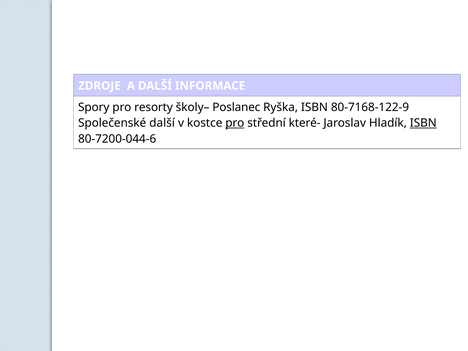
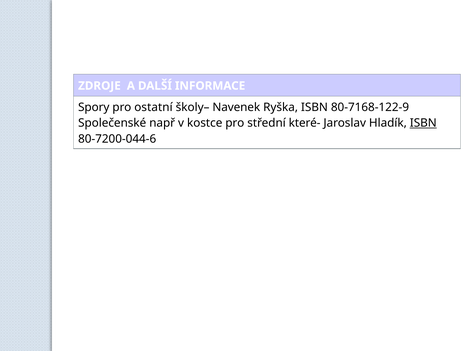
resorty: resorty -> ostatní (153, 107)
Poslanec: Poslanec -> Navenek (236, 107)
Společenské další: další -> např (162, 123)
pro underline: present -> none (235, 123)
